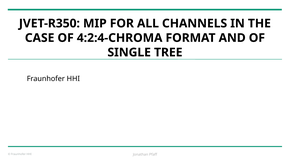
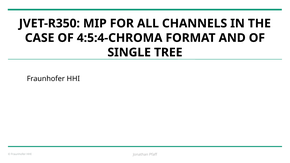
4:2:4-CHROMA: 4:2:4-CHROMA -> 4:5:4-CHROMA (120, 38)
